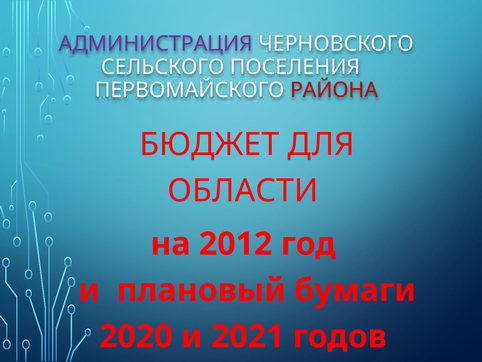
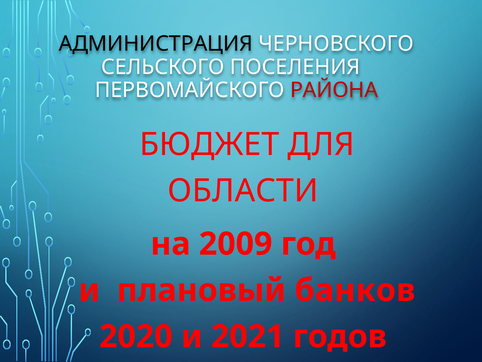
АДМИНИСТРАЦИЯ colour: purple -> black (156, 44)
2012: 2012 -> 2009 (236, 244)
бумаги: бумаги -> банков (355, 290)
